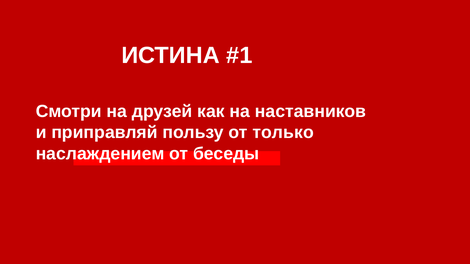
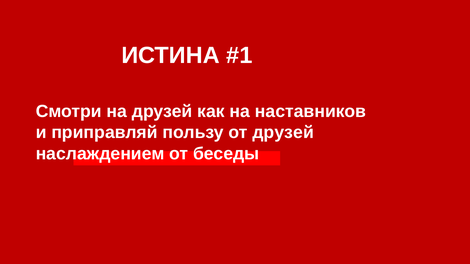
от только: только -> друзей (283, 133)
